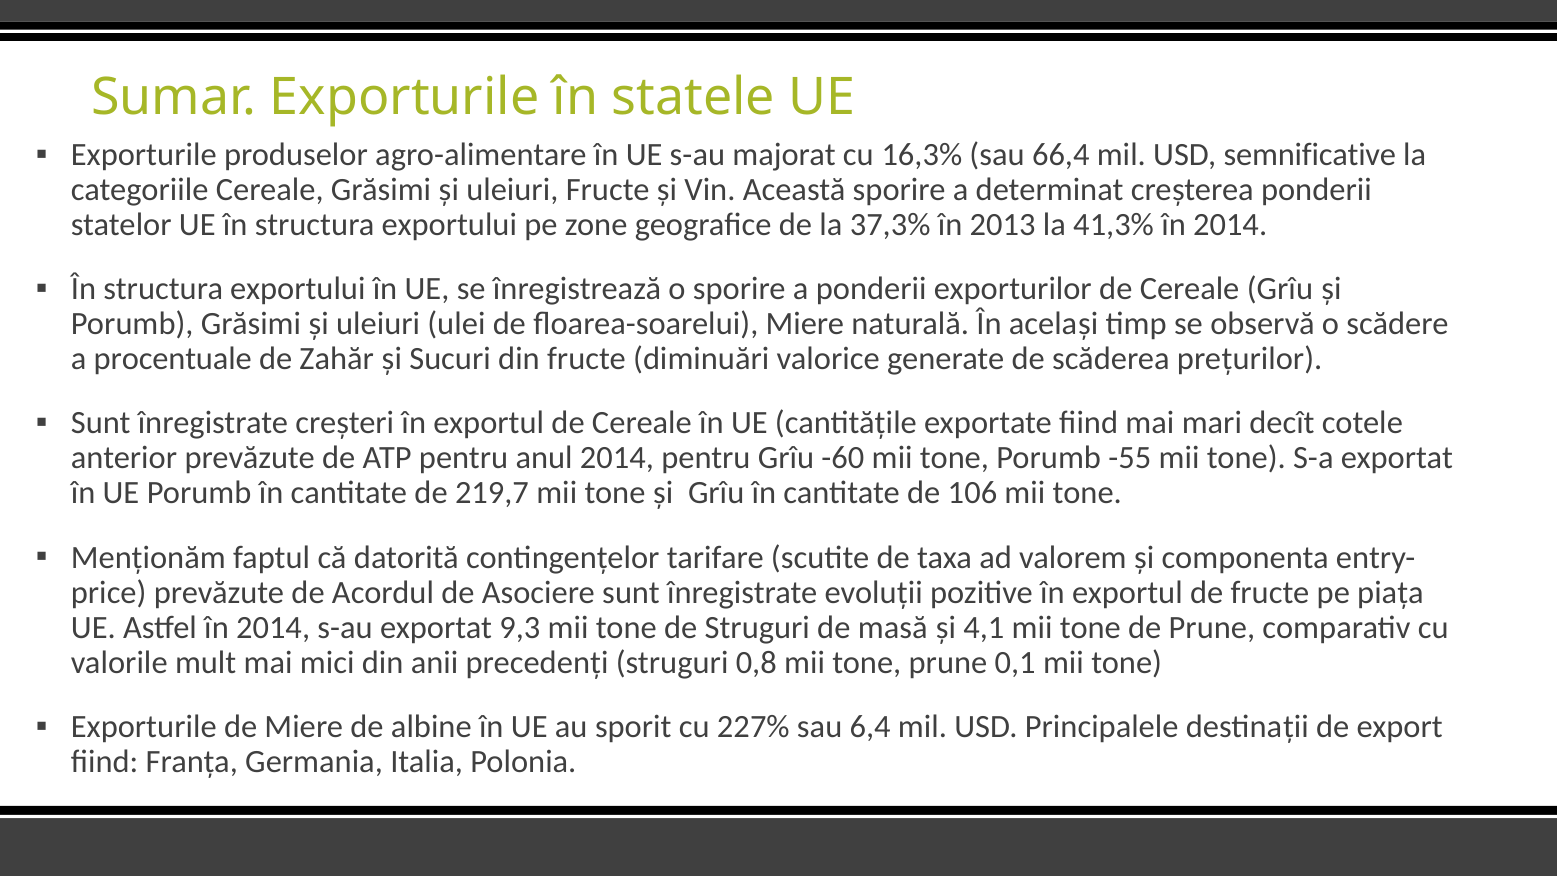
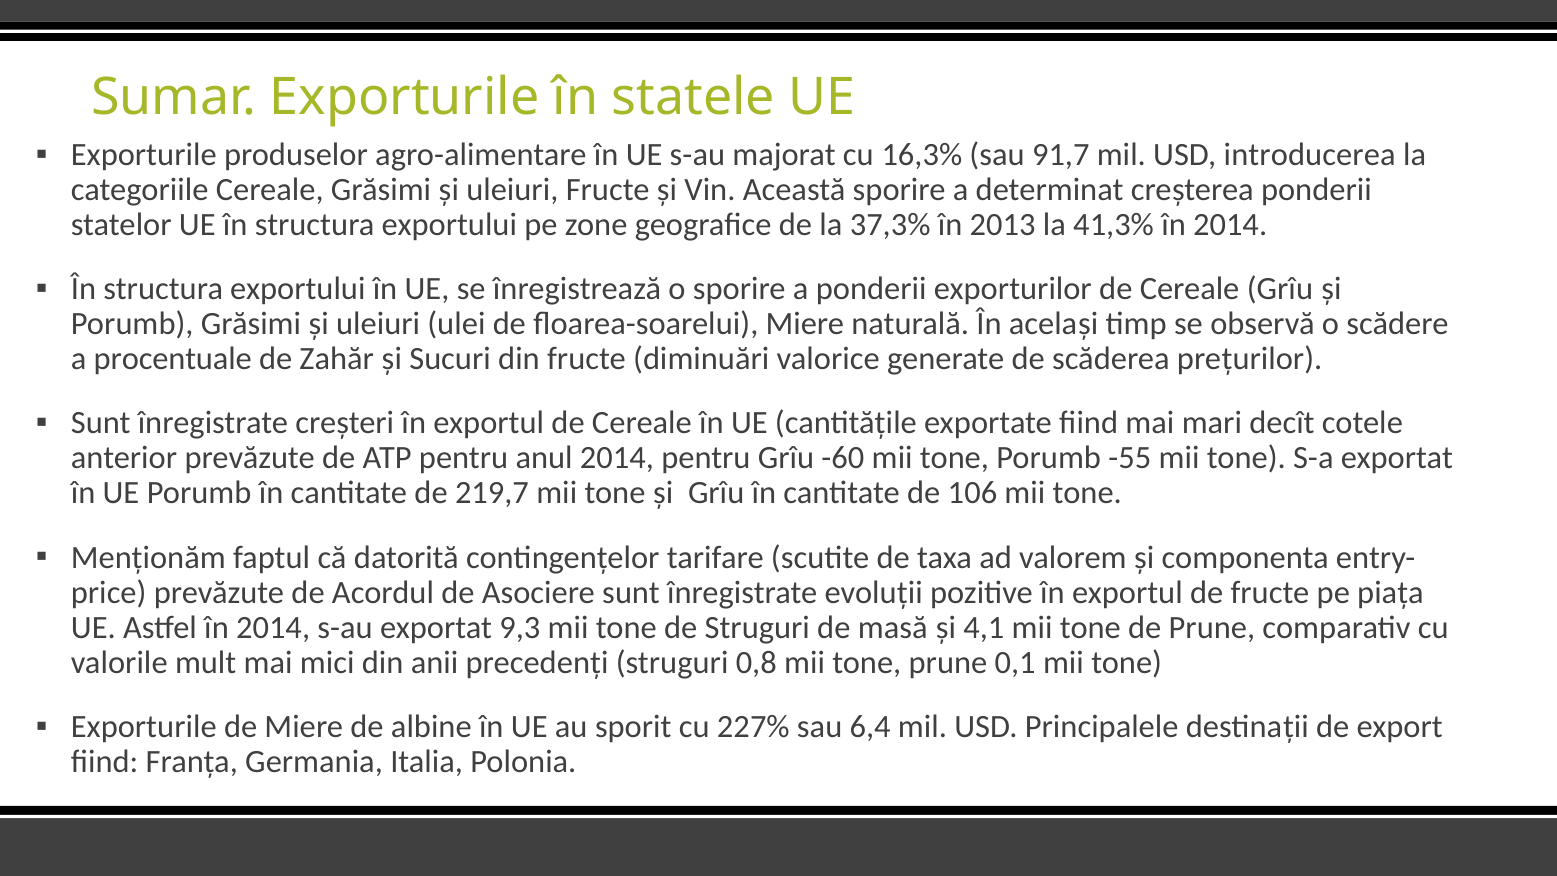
66,4: 66,4 -> 91,7 (1061, 155)
semnificative: semnificative -> introducerea (1310, 155)
